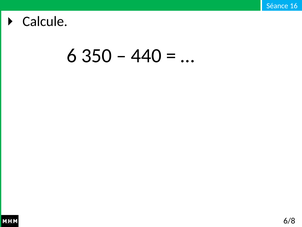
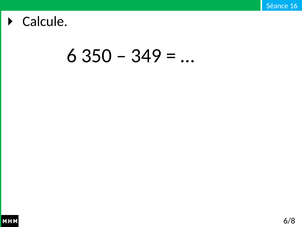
440: 440 -> 349 (146, 56)
